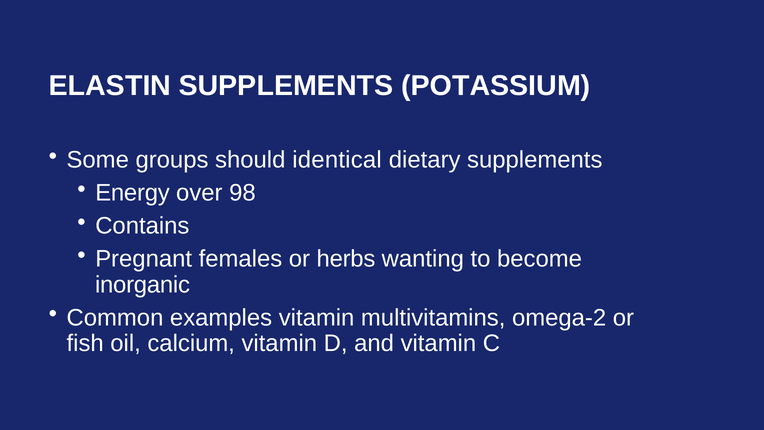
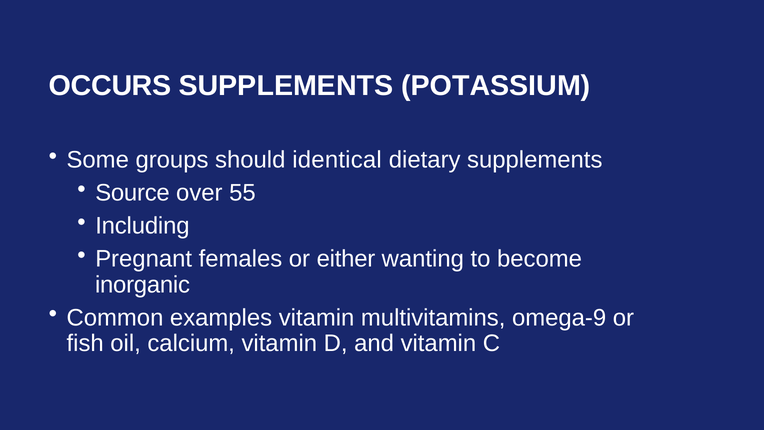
ELASTIN: ELASTIN -> OCCURS (110, 86)
Energy: Energy -> Source (133, 193)
98: 98 -> 55 (242, 193)
Contains: Contains -> Including (142, 226)
herbs: herbs -> either (346, 259)
omega-2: omega-2 -> omega-9 (559, 318)
